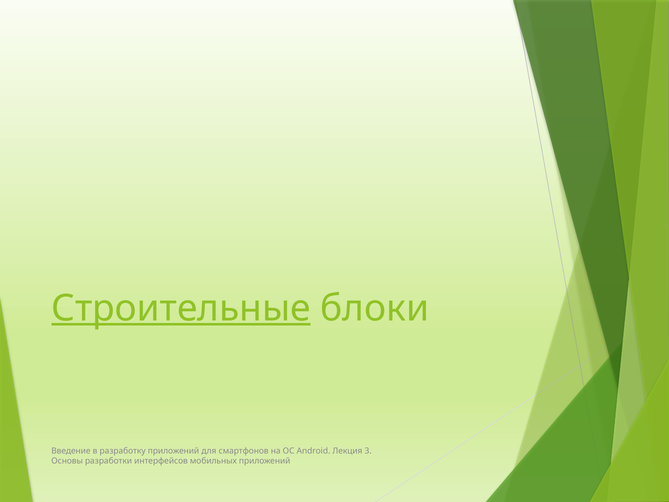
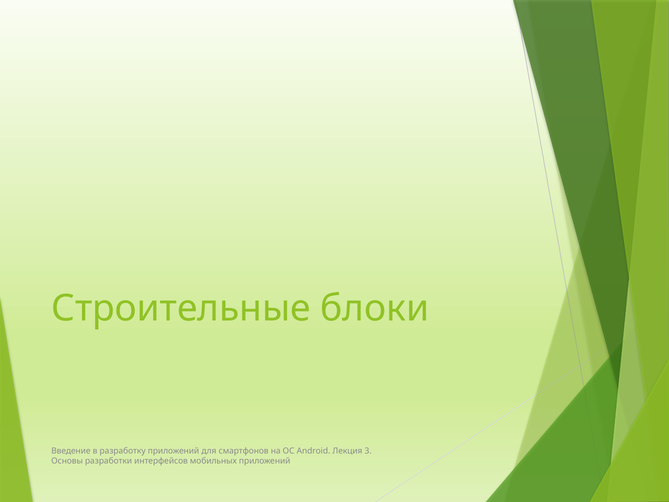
Строительные underline: present -> none (181, 308)
